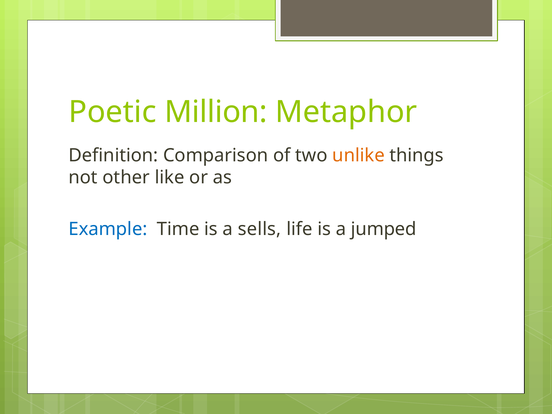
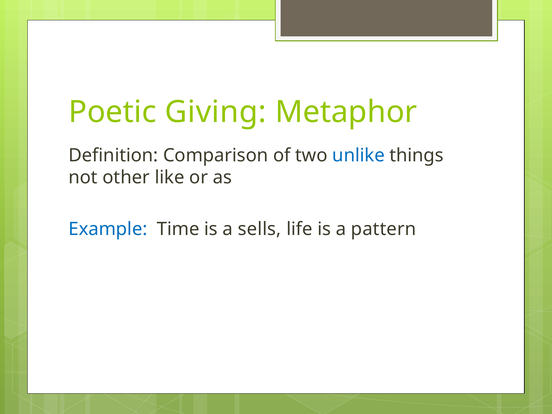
Million: Million -> Giving (216, 112)
unlike colour: orange -> blue (359, 155)
jumped: jumped -> pattern (384, 229)
